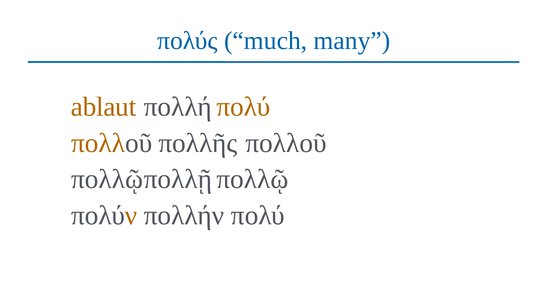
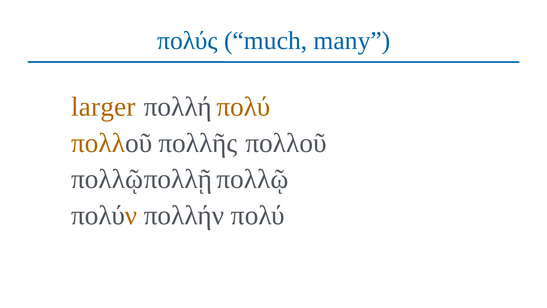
ablaut: ablaut -> larger (103, 107)
